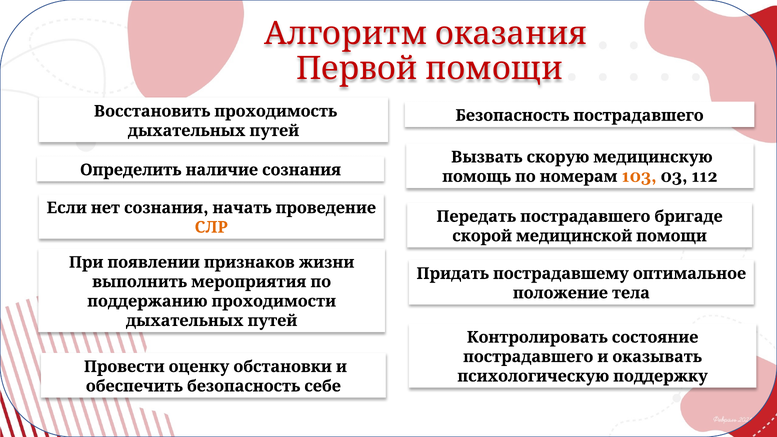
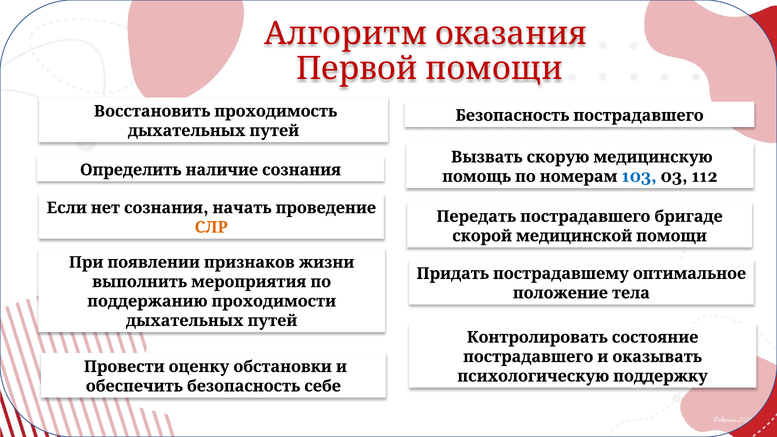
103 colour: orange -> blue (639, 177)
